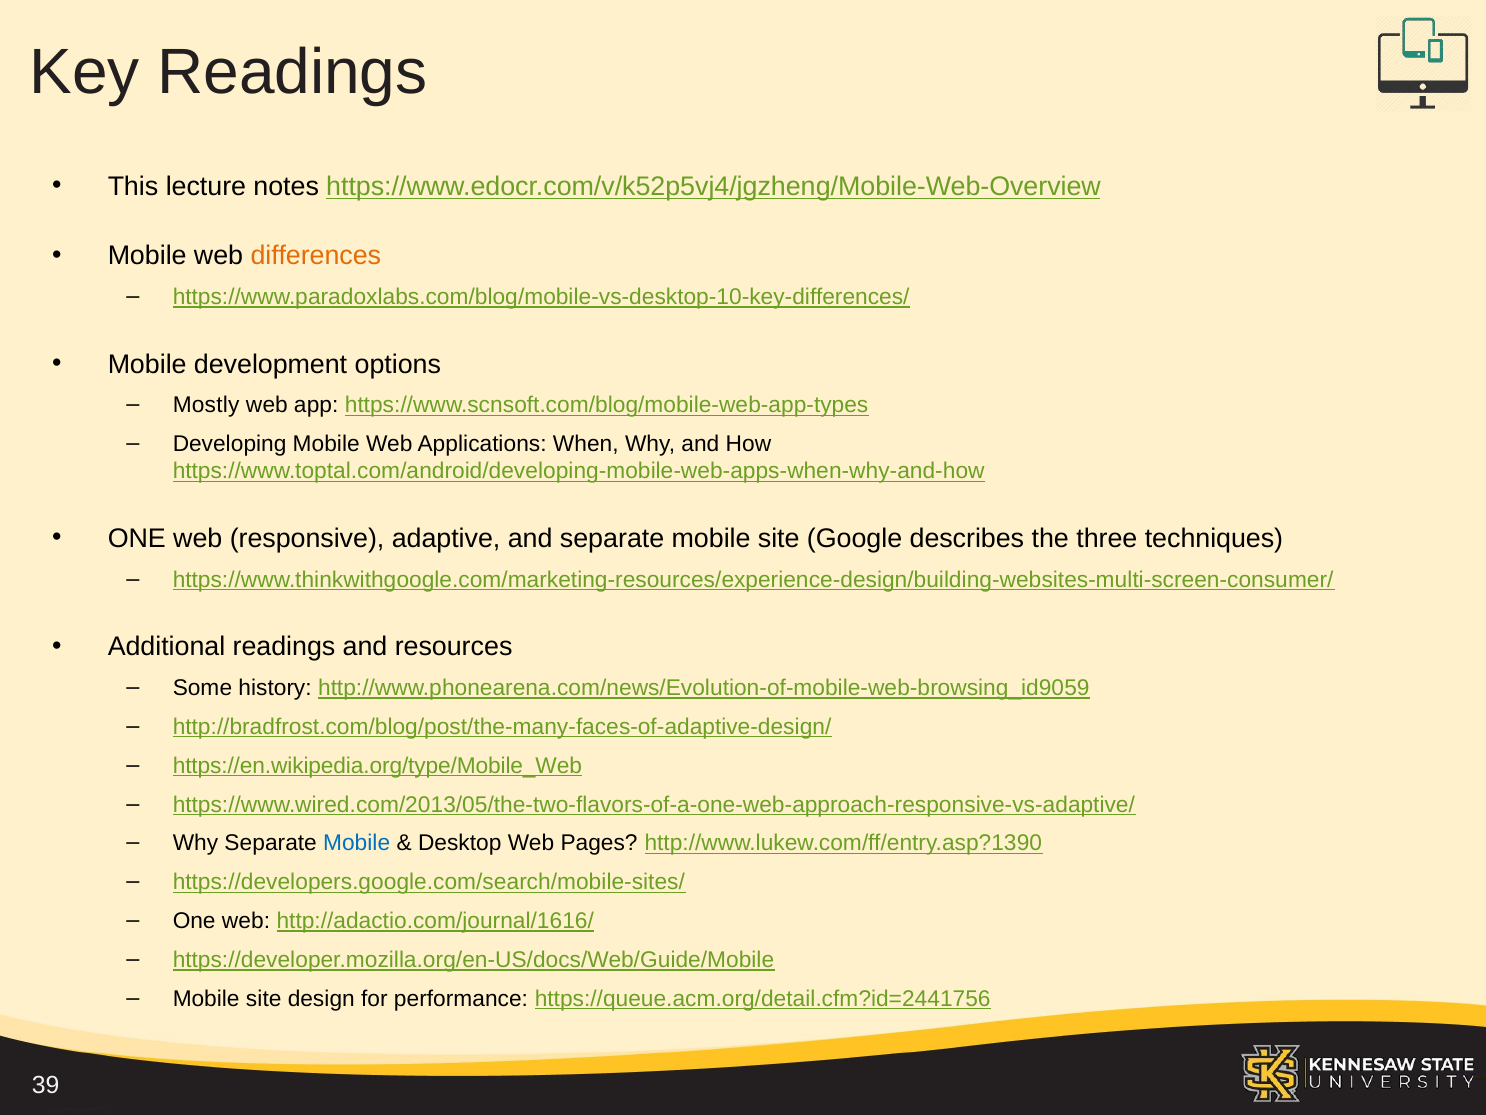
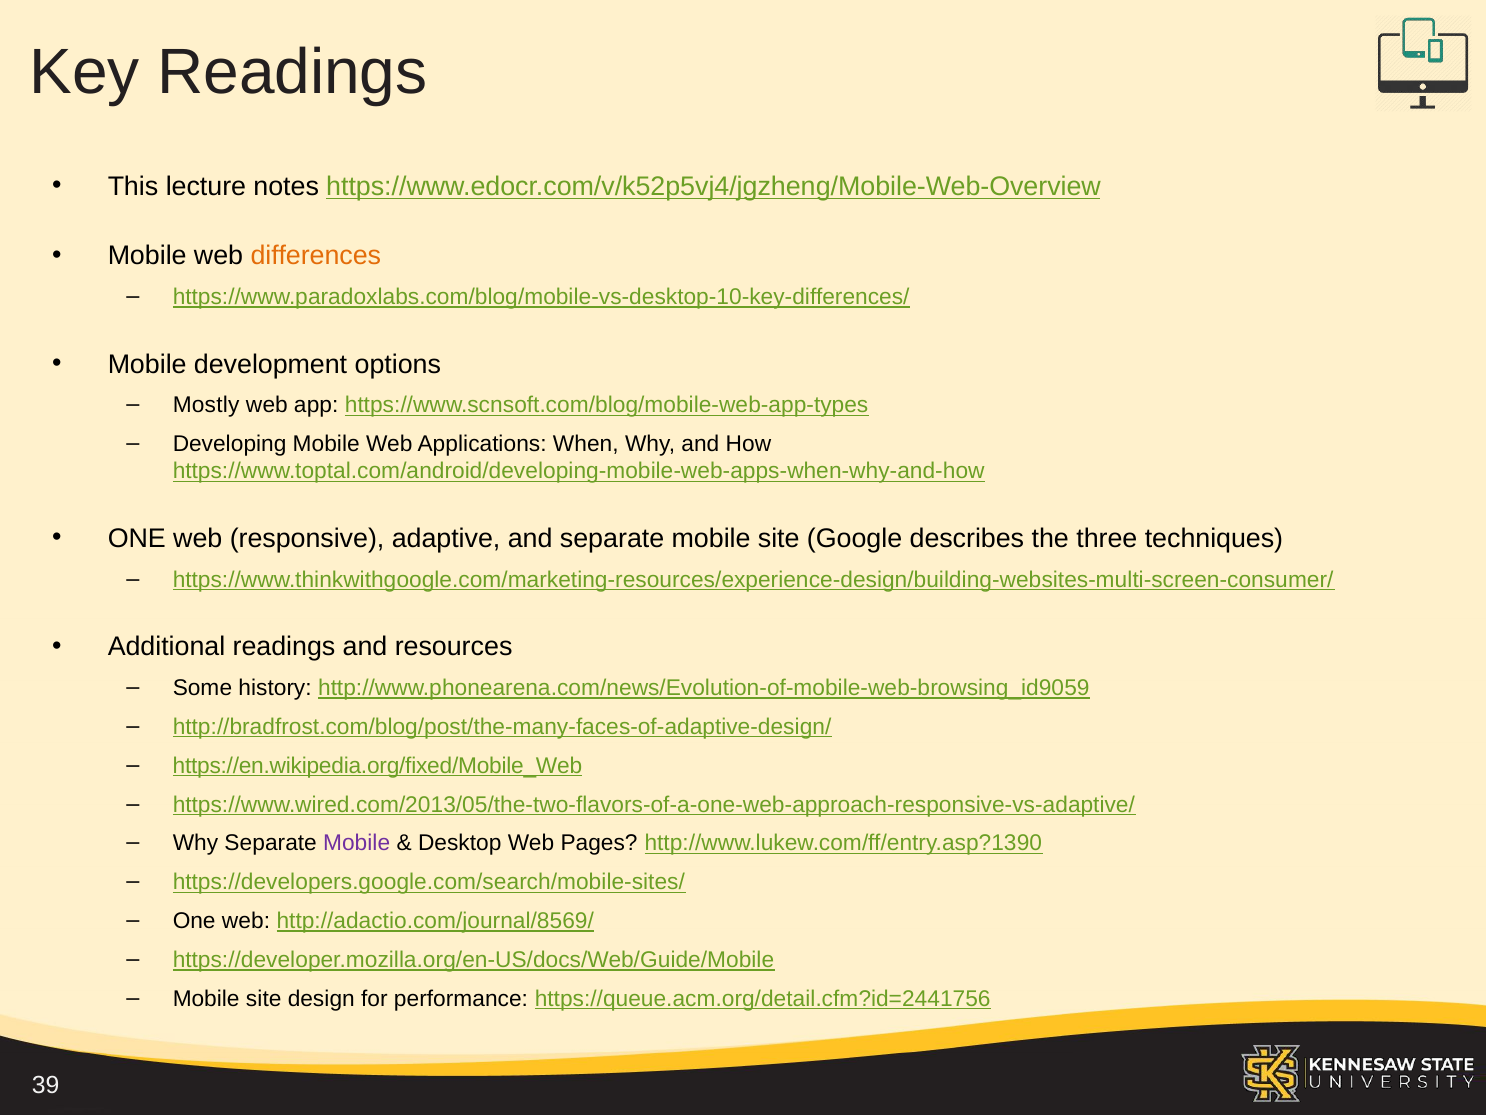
https://en.wikipedia.org/type/Mobile_Web: https://en.wikipedia.org/type/Mobile_Web -> https://en.wikipedia.org/fixed/Mobile_Web (377, 765)
Mobile colour: blue -> purple (357, 843)
http://adactio.com/journal/1616/: http://adactio.com/journal/1616/ -> http://adactio.com/journal/8569/ (435, 921)
